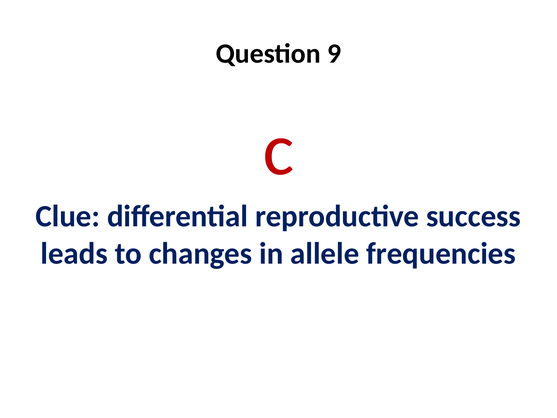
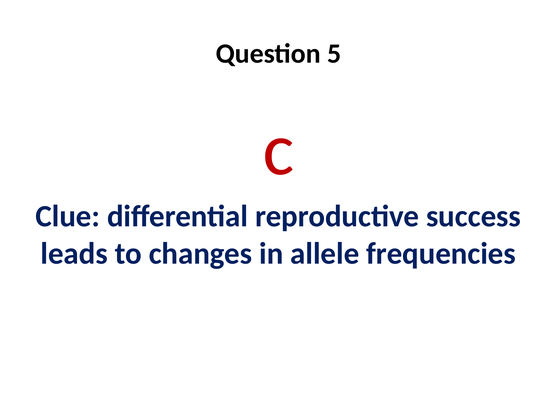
9: 9 -> 5 (334, 53)
